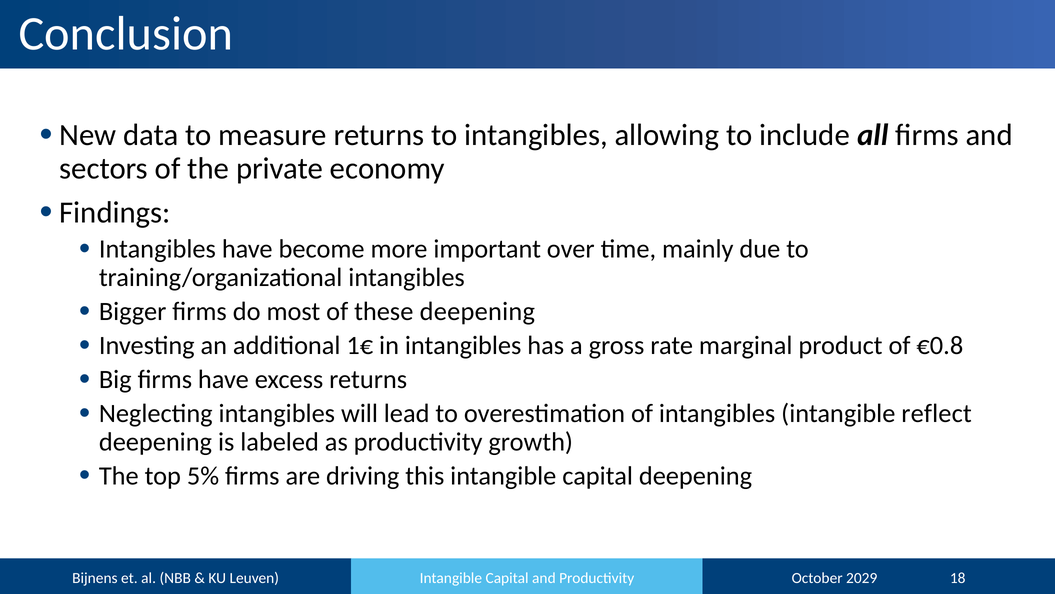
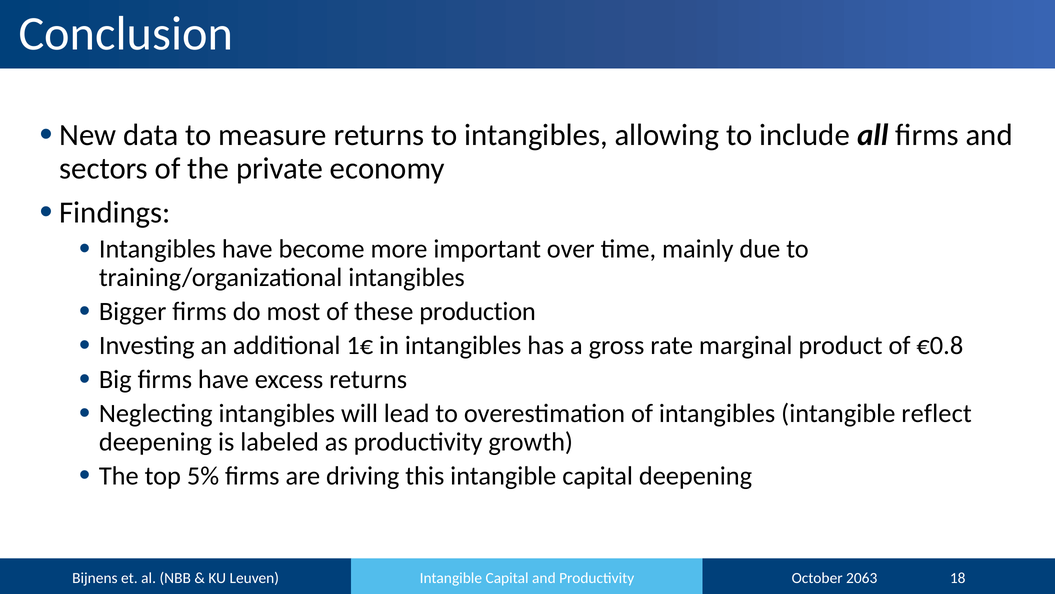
these deepening: deepening -> production (478, 311)
2029: 2029 -> 2063 (862, 577)
